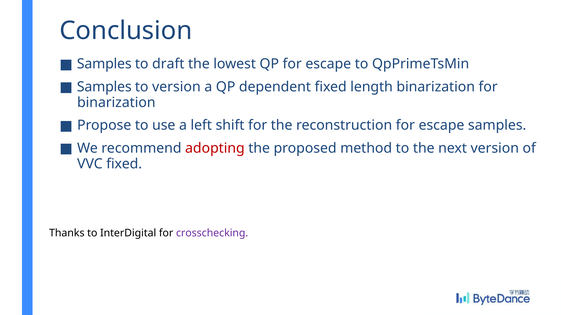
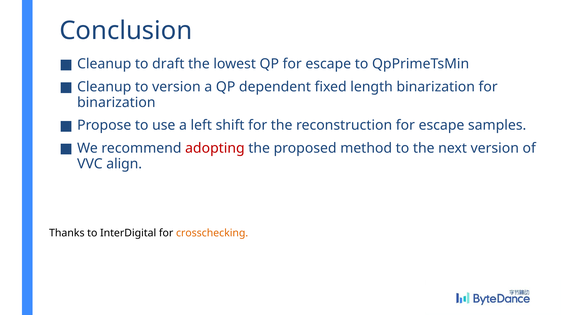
Samples: Samples -> Cleanup (104, 64)
Samples: Samples -> Cleanup (104, 87)
VVC fixed: fixed -> align (124, 164)
crosschecking colour: purple -> orange (212, 234)
